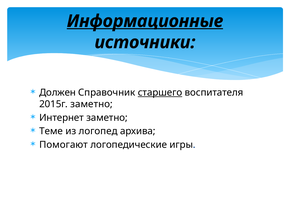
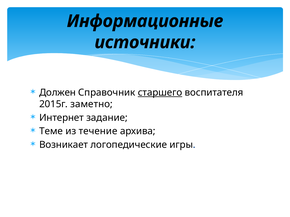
Информационные underline: present -> none (145, 21)
Интернет заметно: заметно -> задание (107, 118)
логопед: логопед -> течение (98, 131)
Помогают: Помогают -> Возникает (64, 145)
